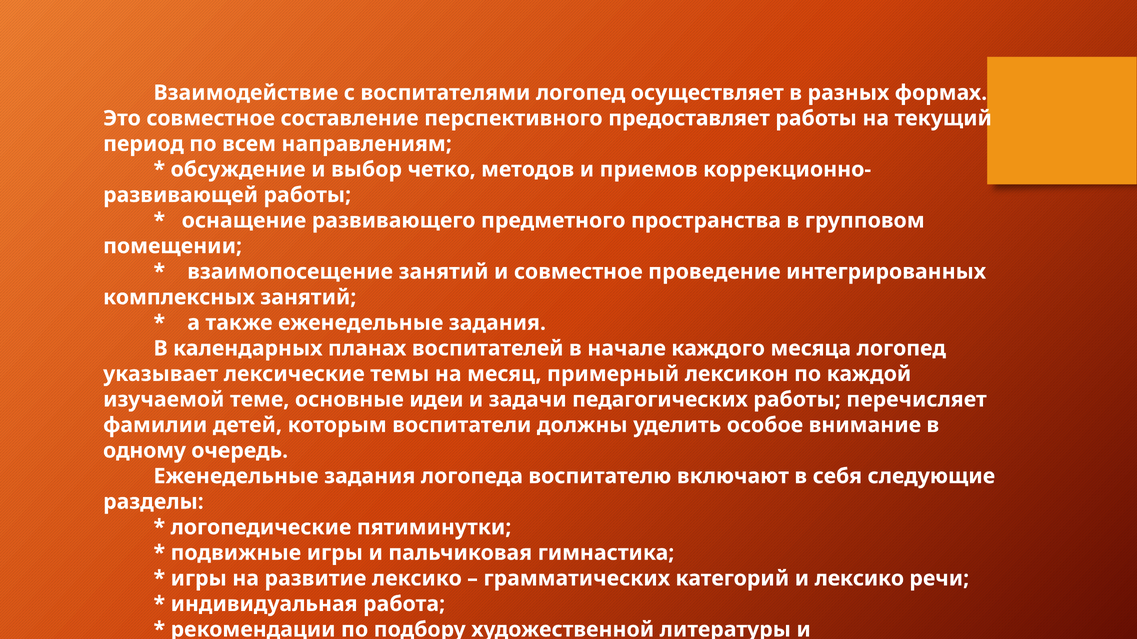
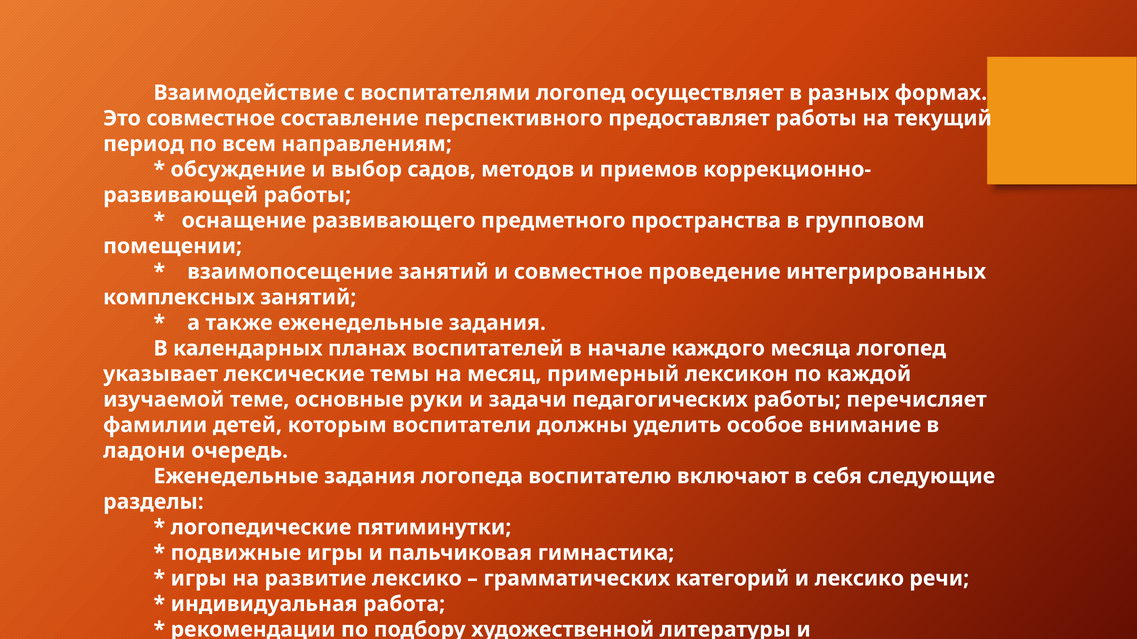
четко: четко -> садов (442, 170)
идеи: идеи -> руки (436, 400)
одному: одному -> ладони (144, 451)
